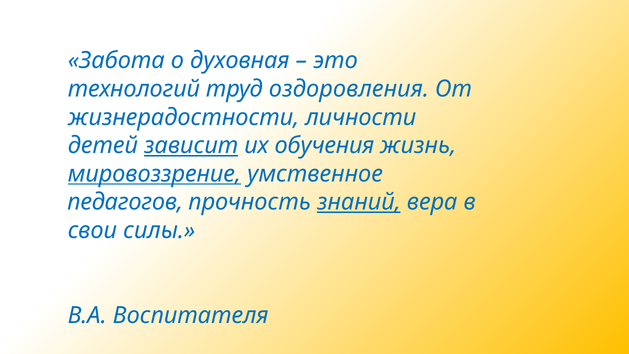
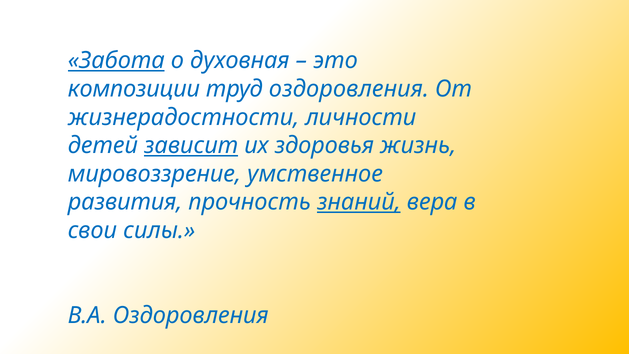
Забота underline: none -> present (116, 61)
технологий: технологий -> композиции (134, 89)
обучения: обучения -> здоровья (324, 145)
мировоззрение underline: present -> none (154, 174)
педагогов: педагогов -> развития (125, 202)
В.А Воспитателя: Воспитателя -> Оздоровления (191, 315)
